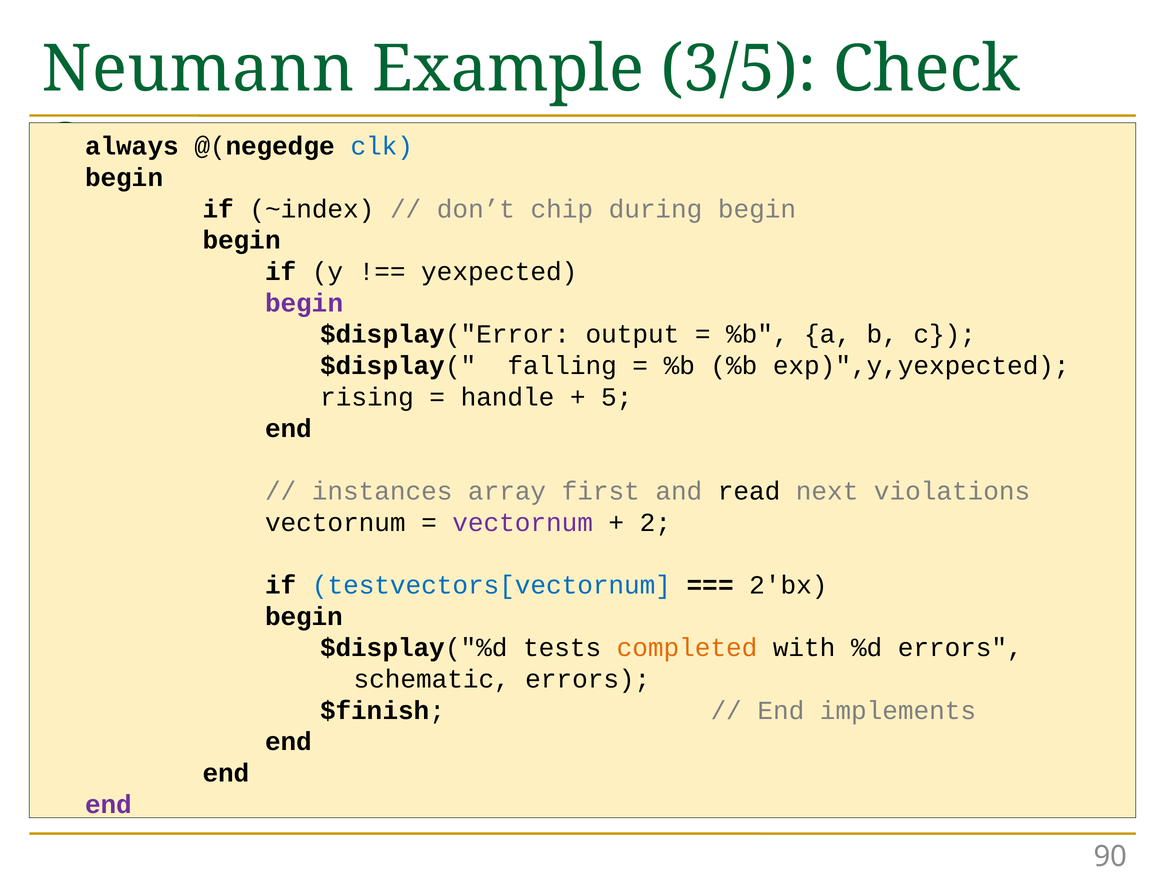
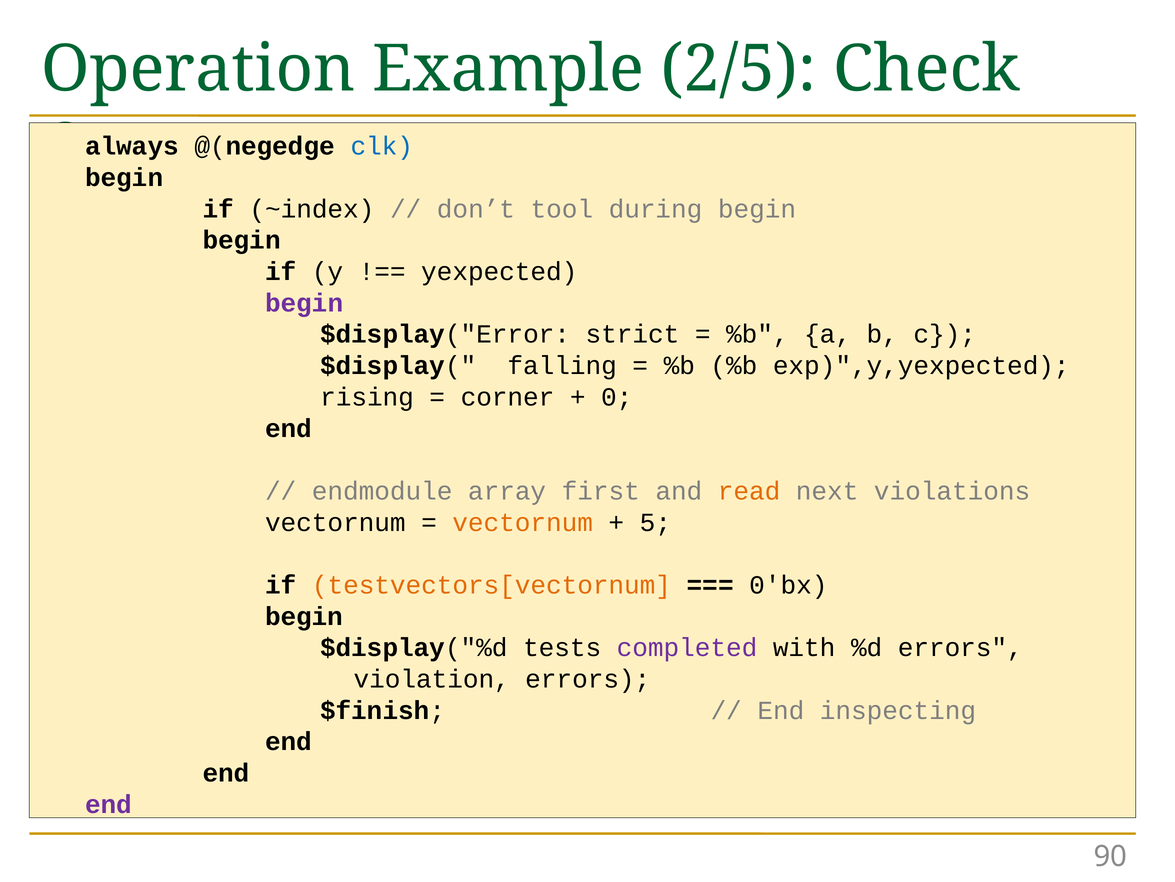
Neumann: Neumann -> Operation (198, 69)
3/5: 3/5 -> 2/5 (739, 69)
chip: chip -> tool (562, 209)
output: output -> strict (632, 334)
handle: handle -> corner (508, 397)
5: 5 -> 0 (617, 397)
instances: instances -> endmodule (382, 491)
read colour: black -> orange (749, 491)
vectornum colour: purple -> orange (523, 522)
2: 2 -> 5 (655, 522)
testvectors[vectornum colour: blue -> orange (491, 585)
2'bx: 2'bx -> 0'bx (788, 585)
completed colour: orange -> purple (687, 647)
schematic: schematic -> violation (432, 679)
implements: implements -> inspecting (898, 710)
